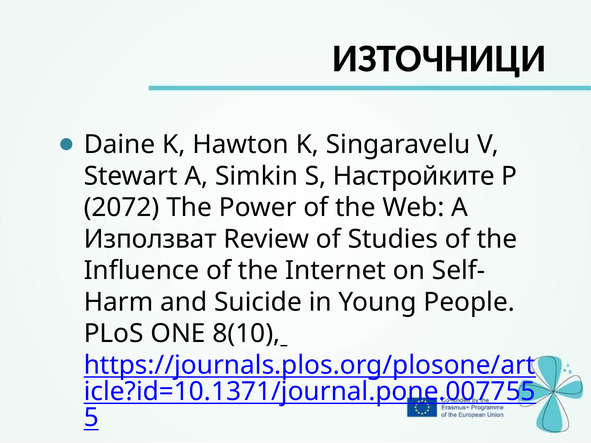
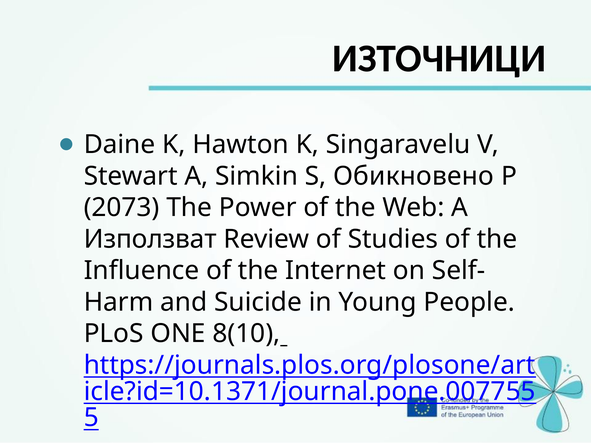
Настройките: Настройките -> Обикновено (413, 176)
2072: 2072 -> 2073 (122, 208)
